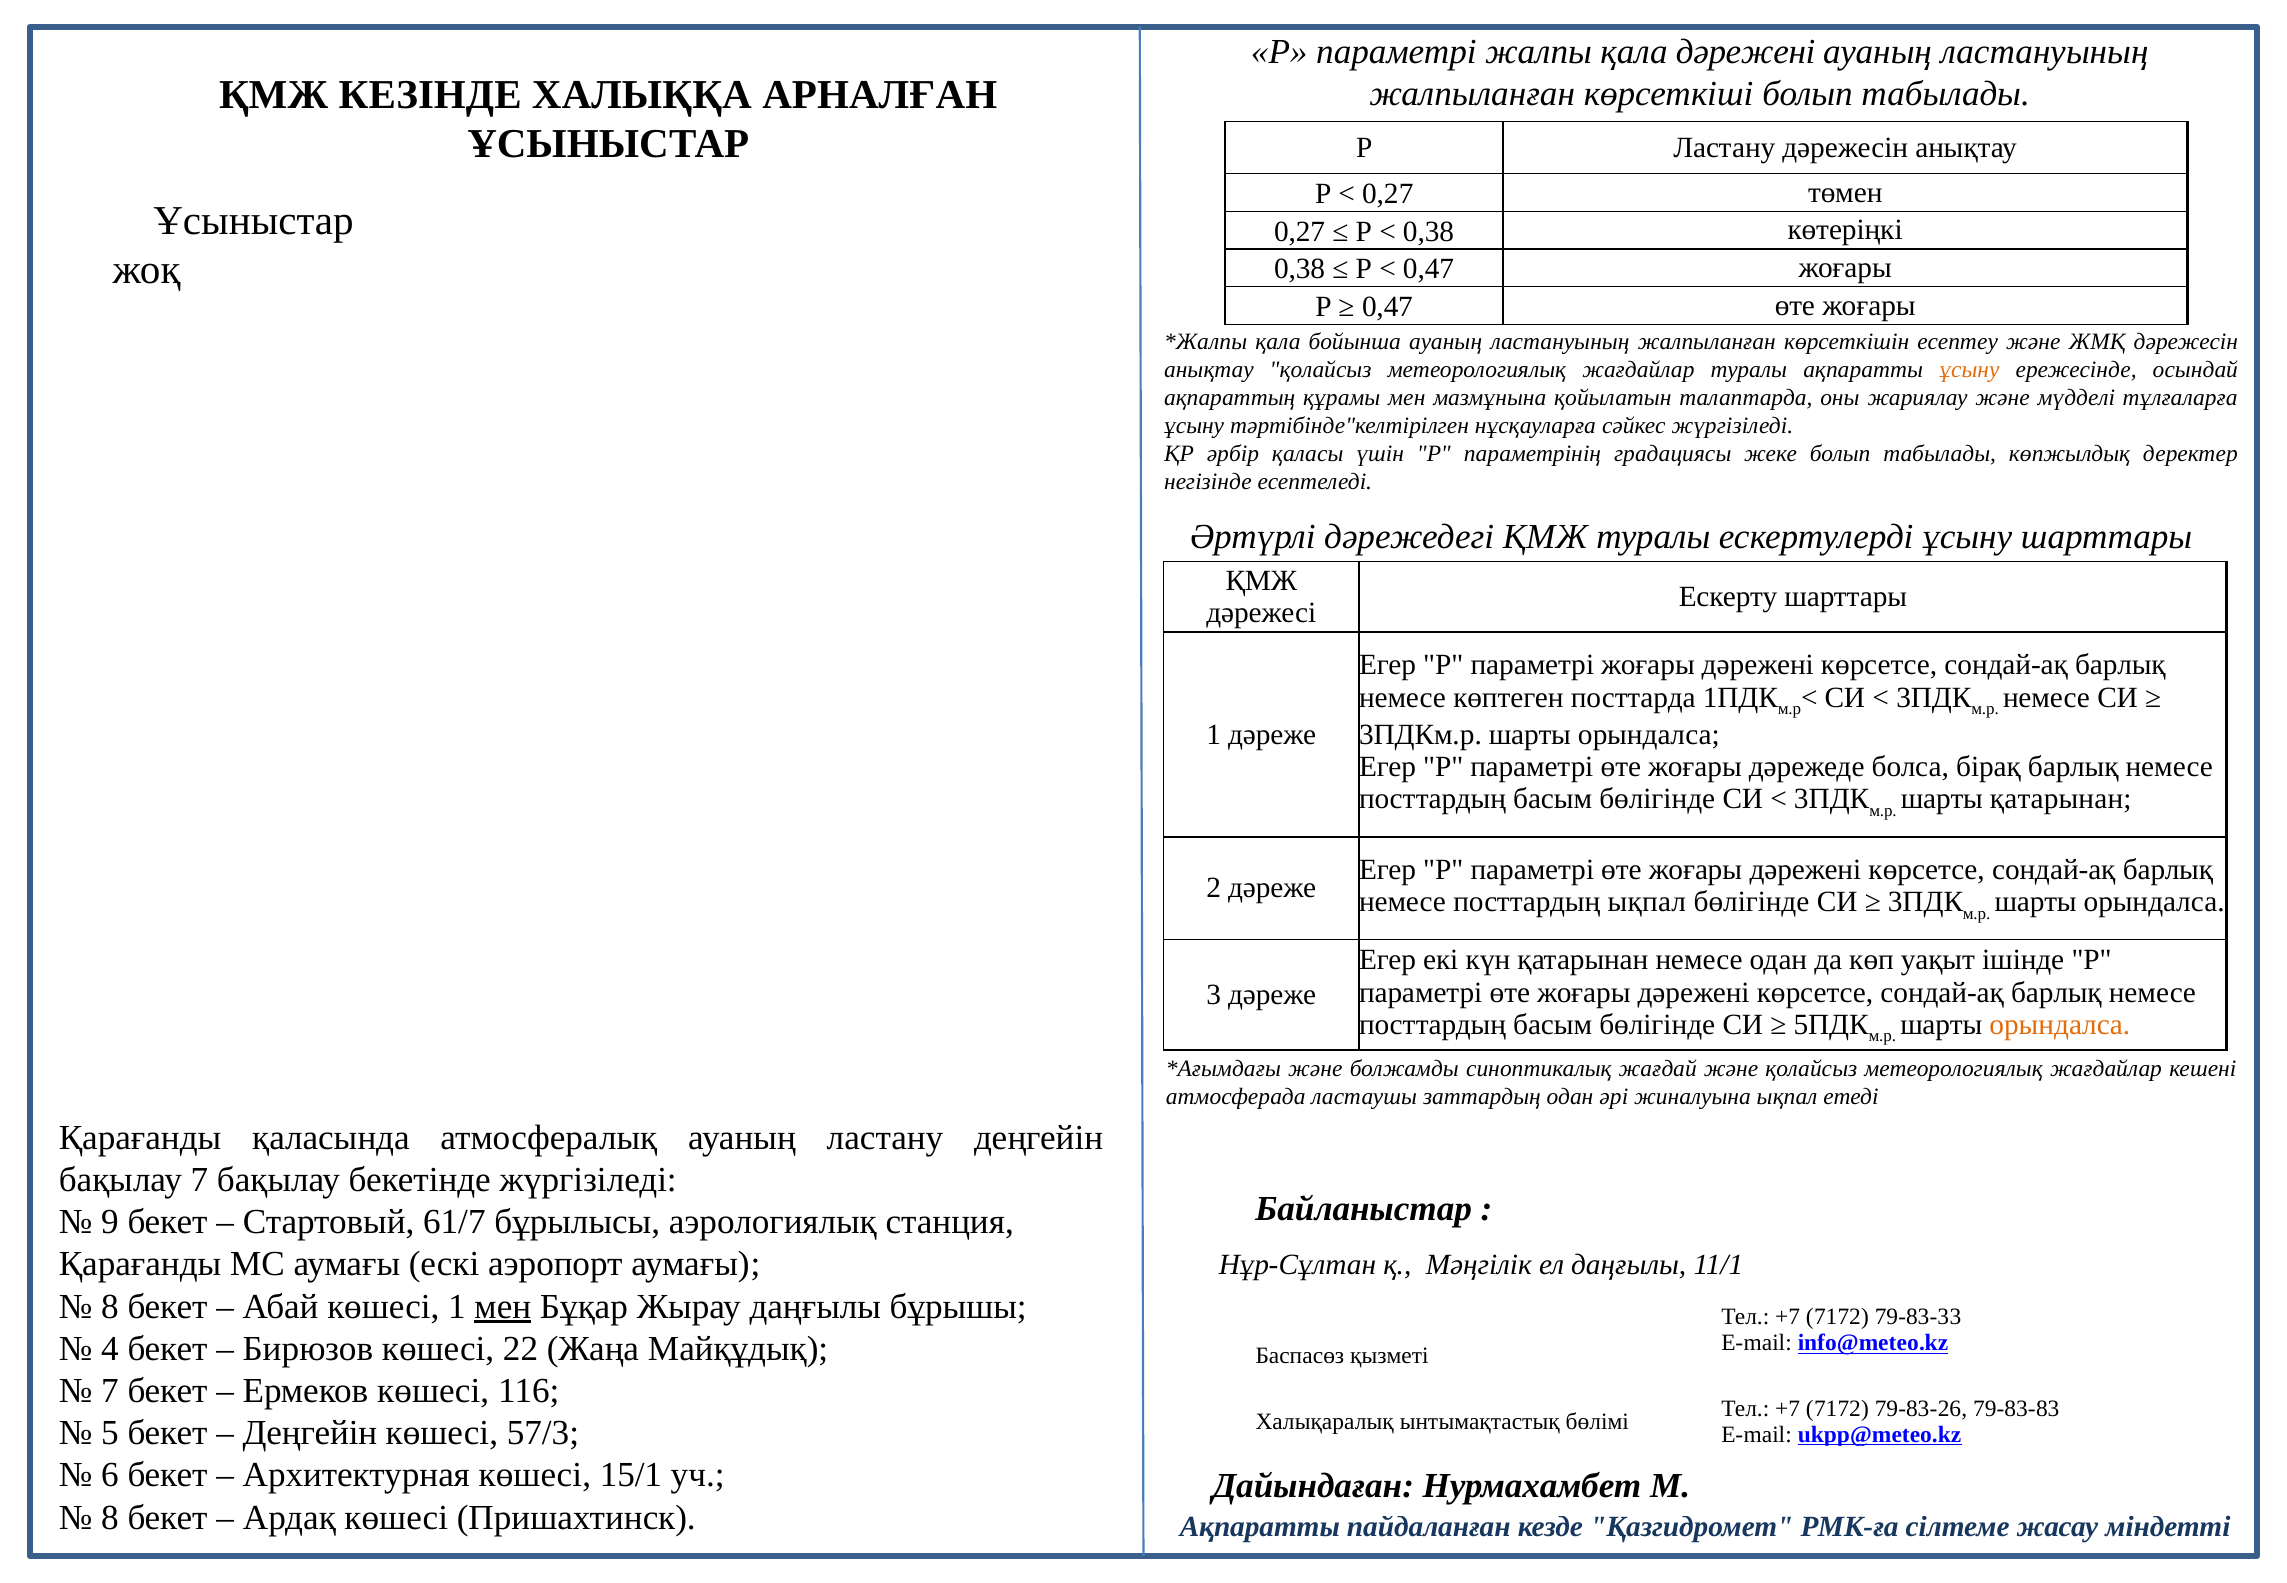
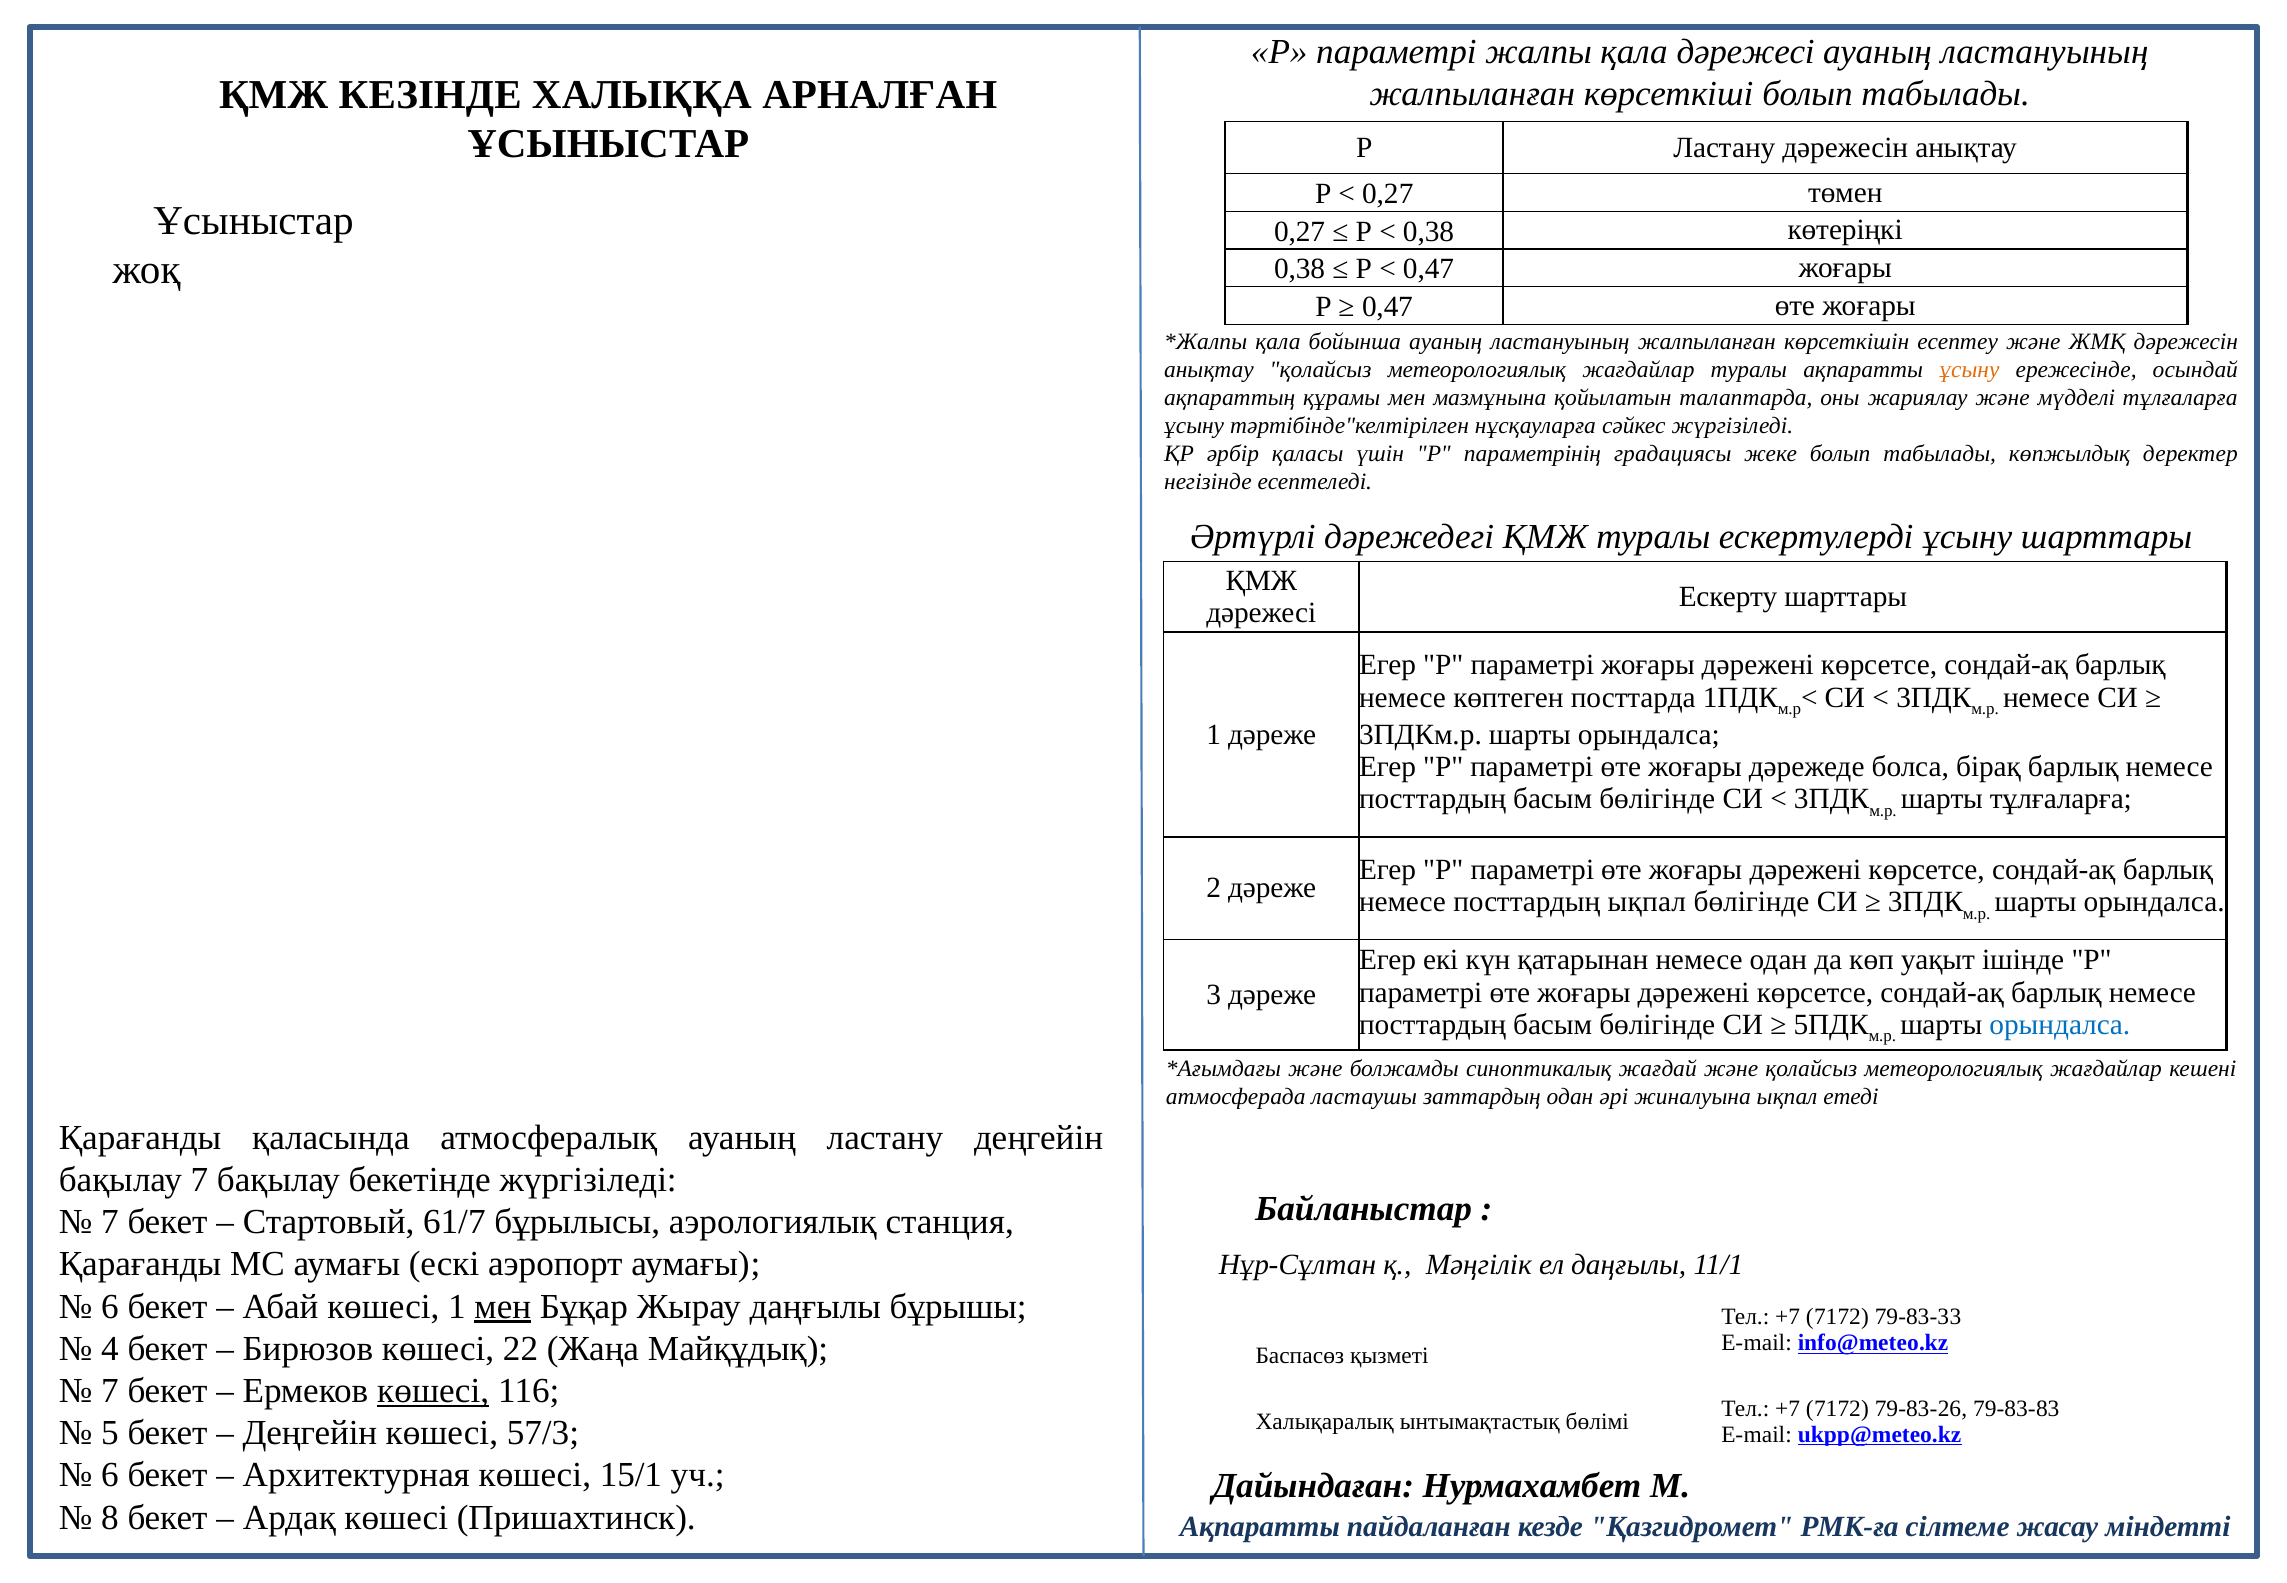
қала дәрежені: дәрежені -> дәрежесі (1746, 52)
шарты қатарынан: қатарынан -> тұлғаларға (2061, 799)
орындалса colour: orange -> blue (2060, 1025)
9: 9 -> 7 (110, 1222)
8: 8 -> 6 (110, 1307)
көшесі underline: none -> present (433, 1391)
